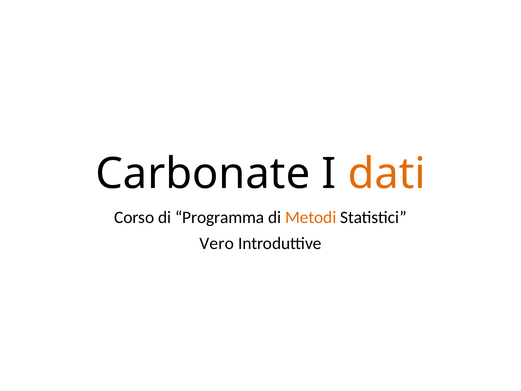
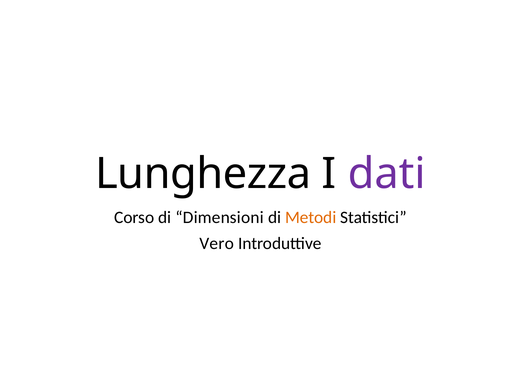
Carbonate: Carbonate -> Lunghezza (203, 174)
dati colour: orange -> purple (387, 174)
Programma: Programma -> Dimensioni (220, 217)
